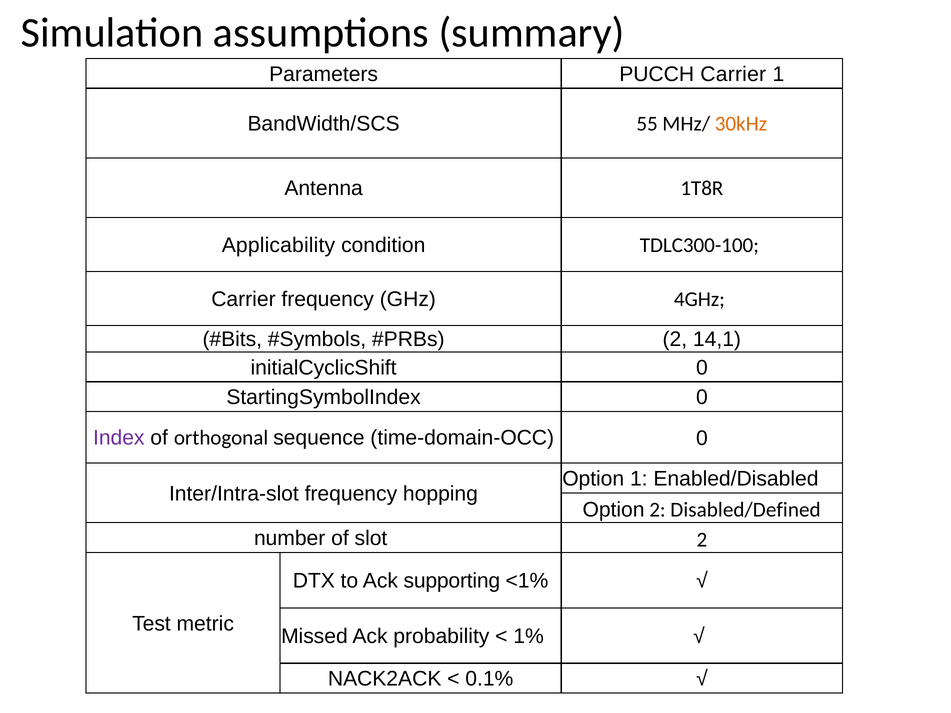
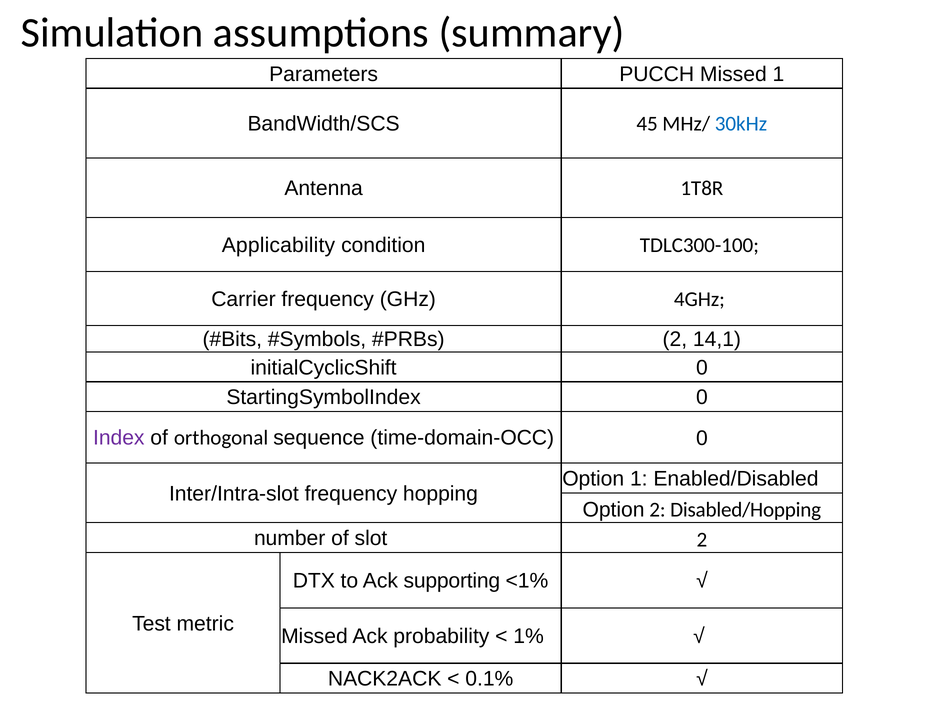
PUCCH Carrier: Carrier -> Missed (733, 74)
55: 55 -> 45 (647, 124)
30kHz colour: orange -> blue (741, 124)
Disabled/Defined: Disabled/Defined -> Disabled/Hopping (746, 510)
